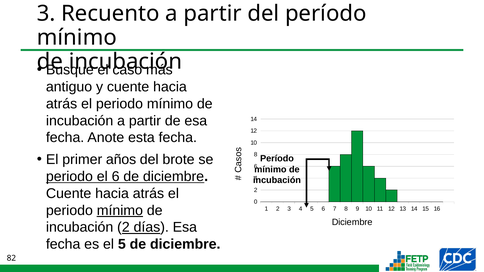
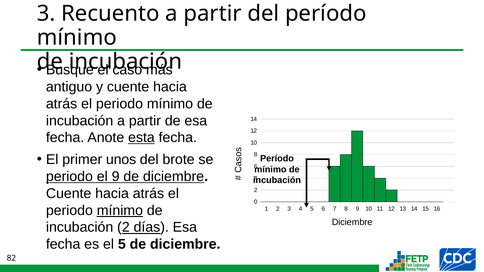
esta underline: none -> present (141, 138)
años: años -> unos (121, 160)
el 6: 6 -> 9 (116, 177)
